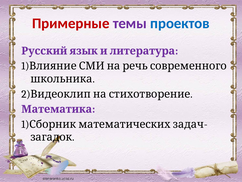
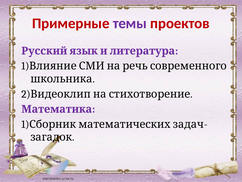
проектов colour: blue -> red (180, 23)
